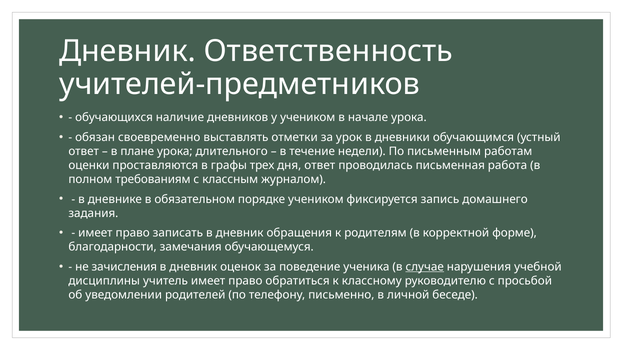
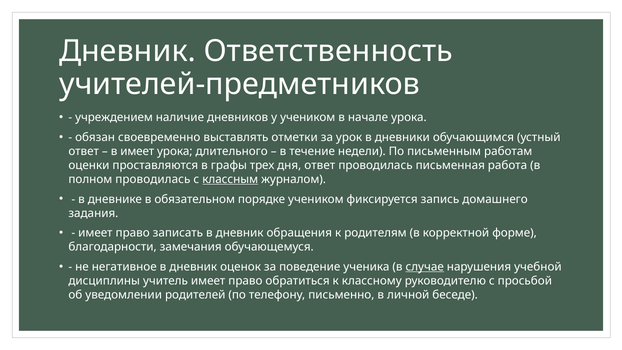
обучающихся: обучающихся -> учреждением (114, 117)
в плане: плане -> имеет (137, 151)
полном требованиям: требованиям -> проводилась (153, 179)
классным underline: none -> present (230, 179)
зачисления: зачисления -> негативное (124, 267)
